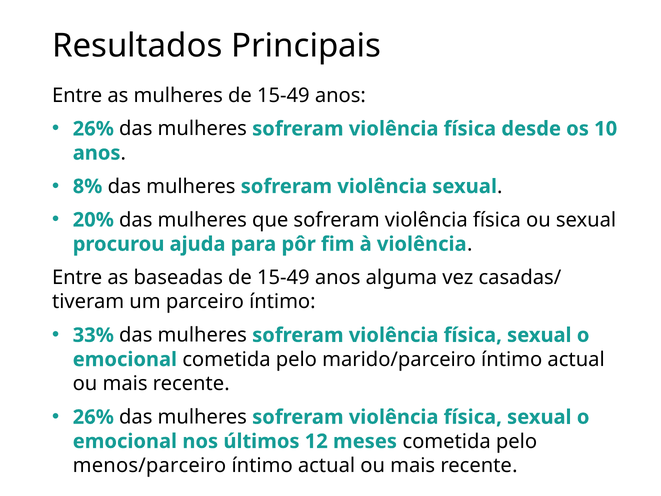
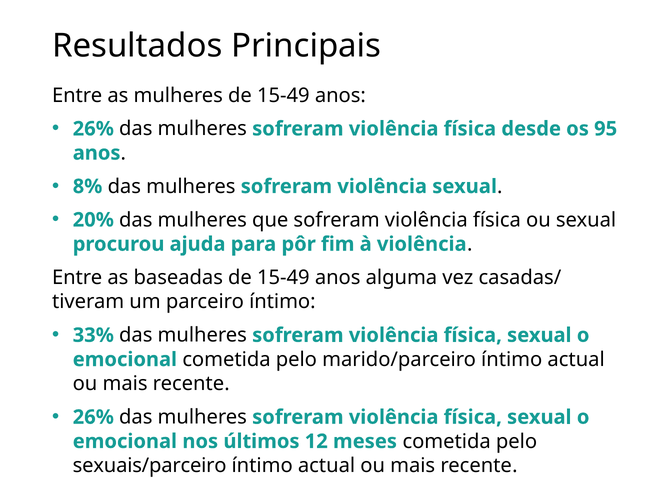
10: 10 -> 95 (606, 129)
menos/parceiro: menos/parceiro -> sexuais/parceiro (150, 465)
